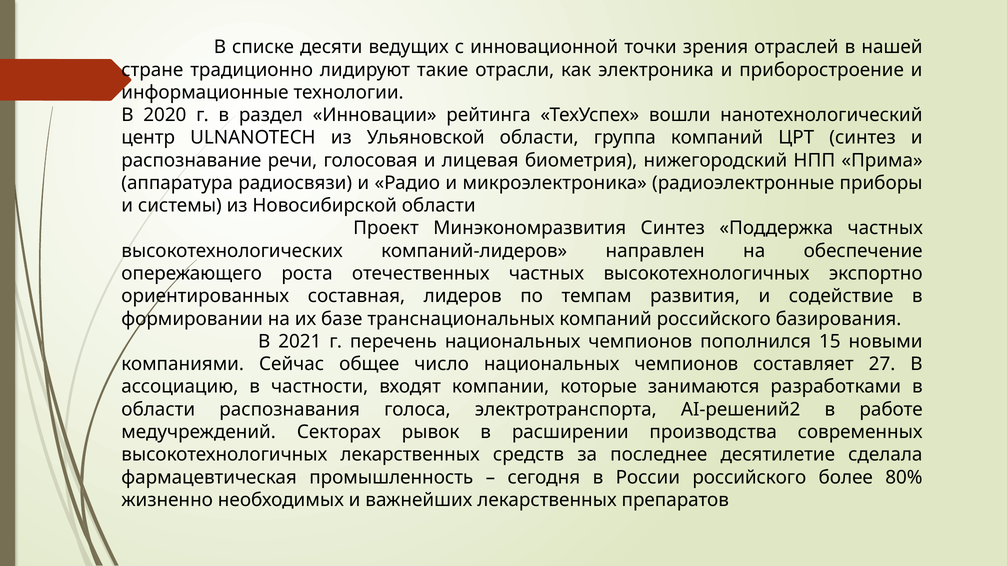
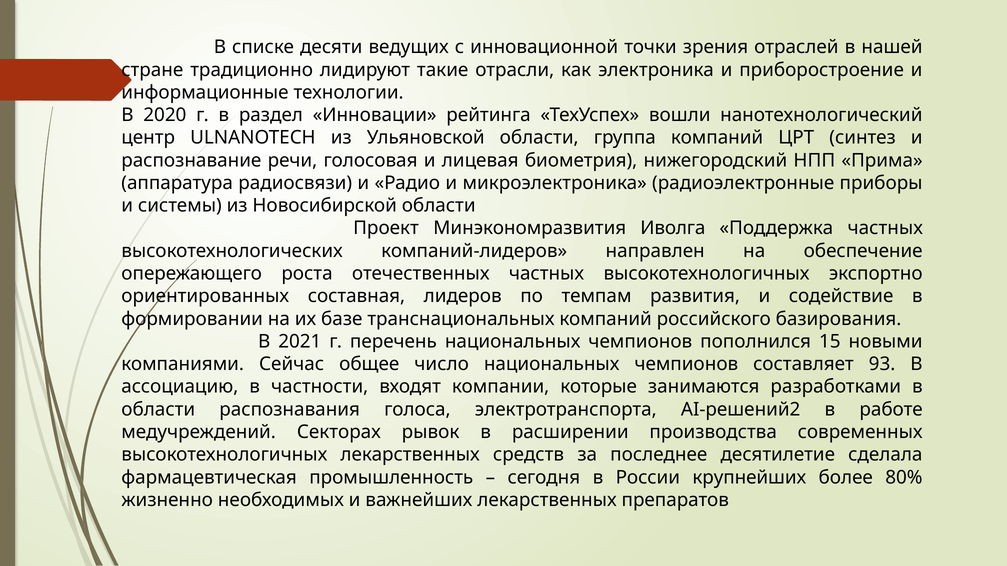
Минэкономразвития Синтез: Синтез -> Иволга (673, 228)
27: 27 -> 93 (882, 364)
России российского: российского -> крупнейших (749, 478)
